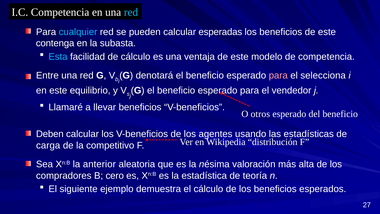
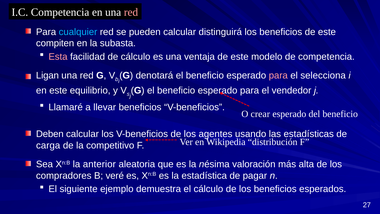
red colour: light blue -> pink (131, 12)
esperadas: esperadas -> distinguirá (220, 32)
contenga: contenga -> compiten (55, 43)
Esta colour: light blue -> pink (58, 57)
Entre: Entre -> Ligan (47, 75)
otros: otros -> crear (260, 114)
cero: cero -> veré (115, 175)
teoría: teoría -> pagar (255, 175)
